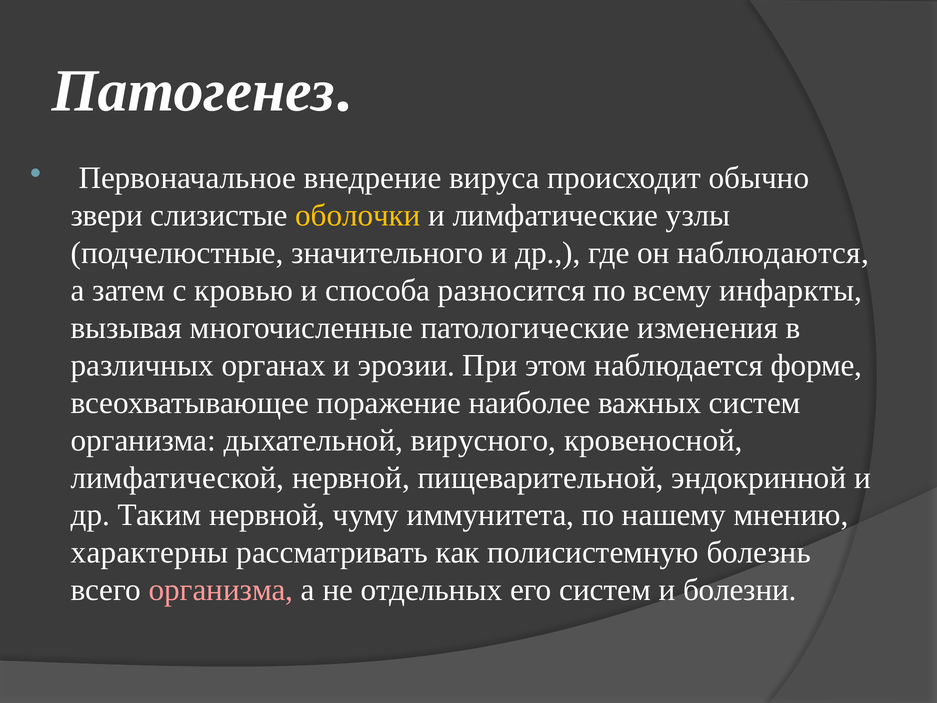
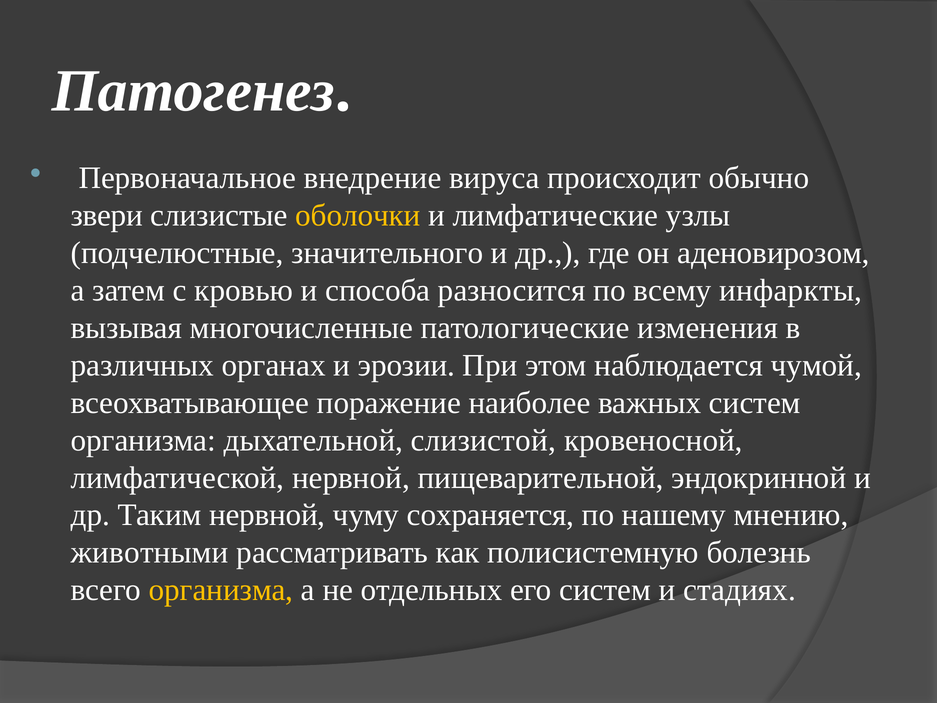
наблюдаются: наблюдаются -> аденовирозом (773, 253)
форме: форме -> чумой (816, 365)
вирусного: вирусного -> слизистой (483, 440)
иммунитета: иммунитета -> сохраняется (491, 515)
характерны: характерны -> животными (150, 552)
организма colour: pink -> yellow (221, 590)
болезни: болезни -> стадиях (740, 590)
